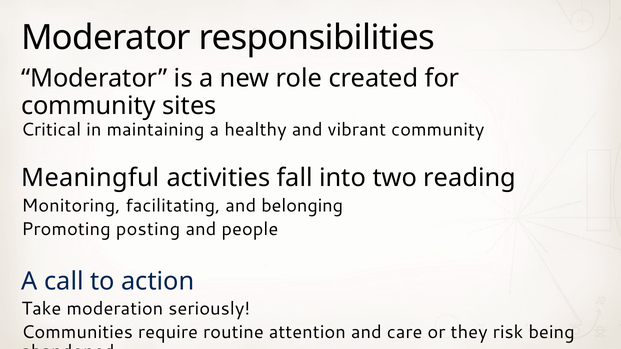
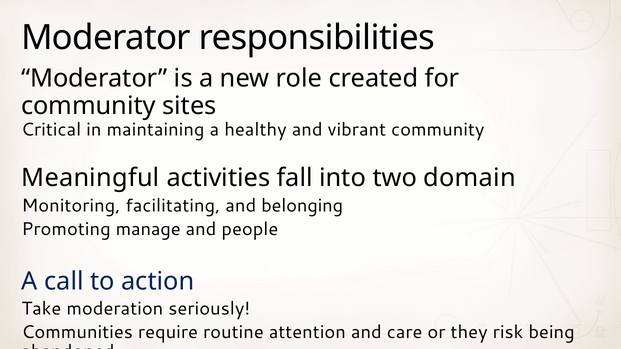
reading: reading -> domain (470, 178)
posting: posting -> manage (148, 229)
